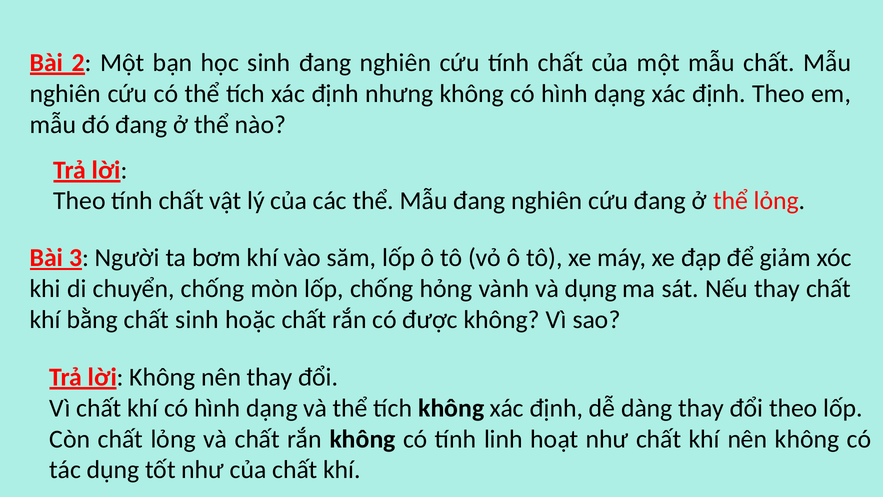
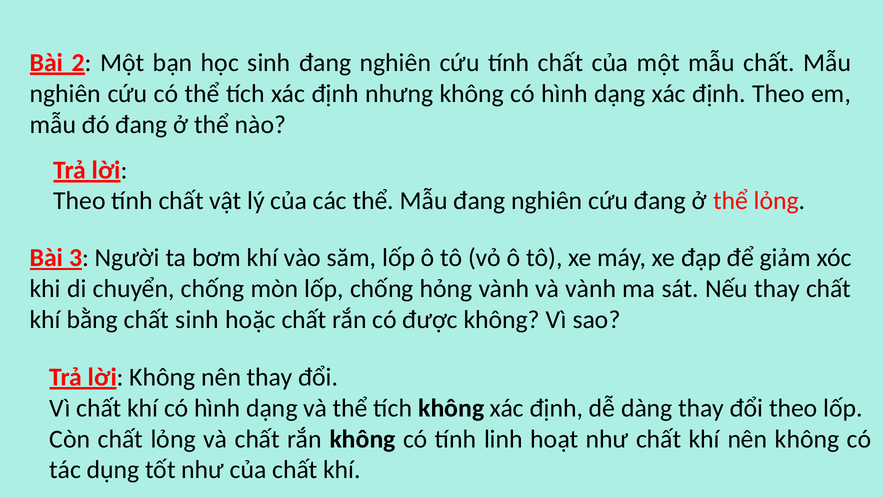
và dụng: dụng -> vành (591, 289)
